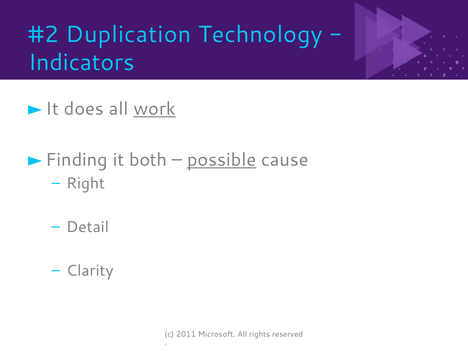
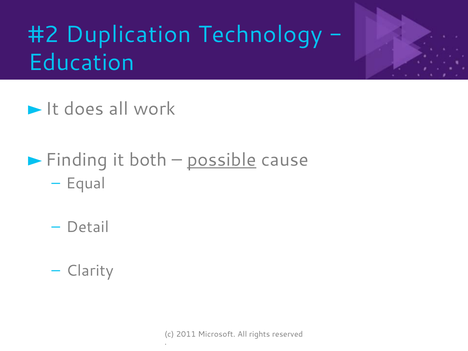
Indicators: Indicators -> Education (81, 62)
work underline: present -> none (155, 109)
Right: Right -> Equal (86, 183)
